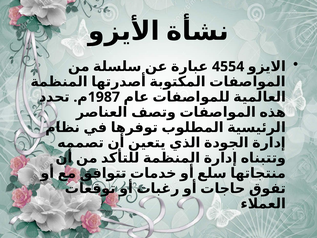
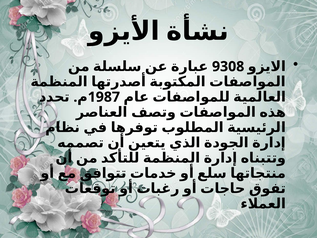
4554: 4554 -> 9308 (228, 67)
